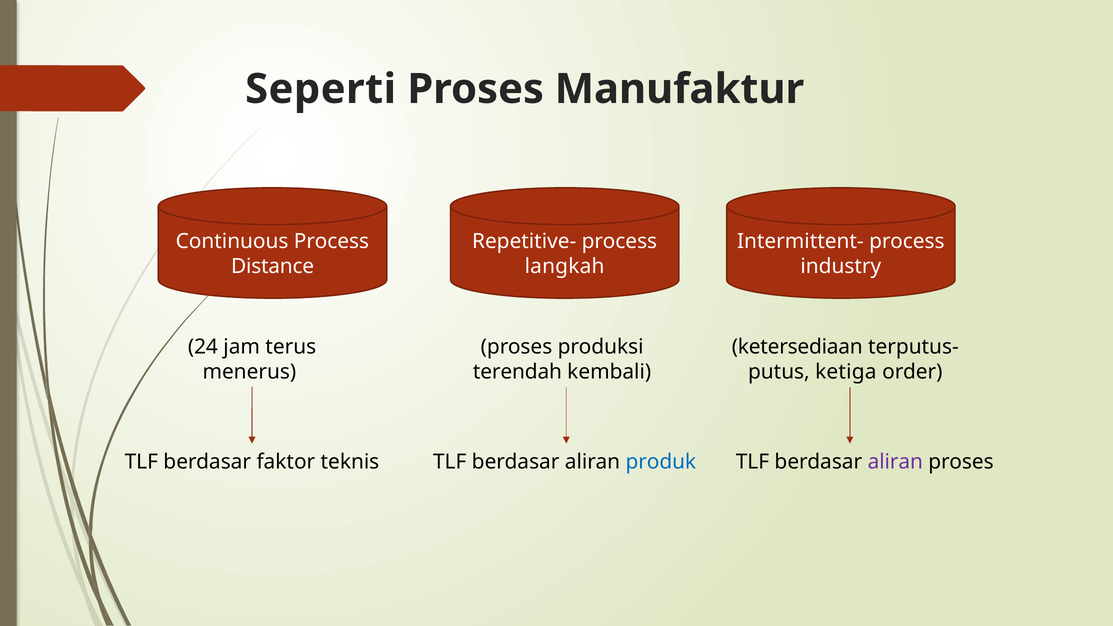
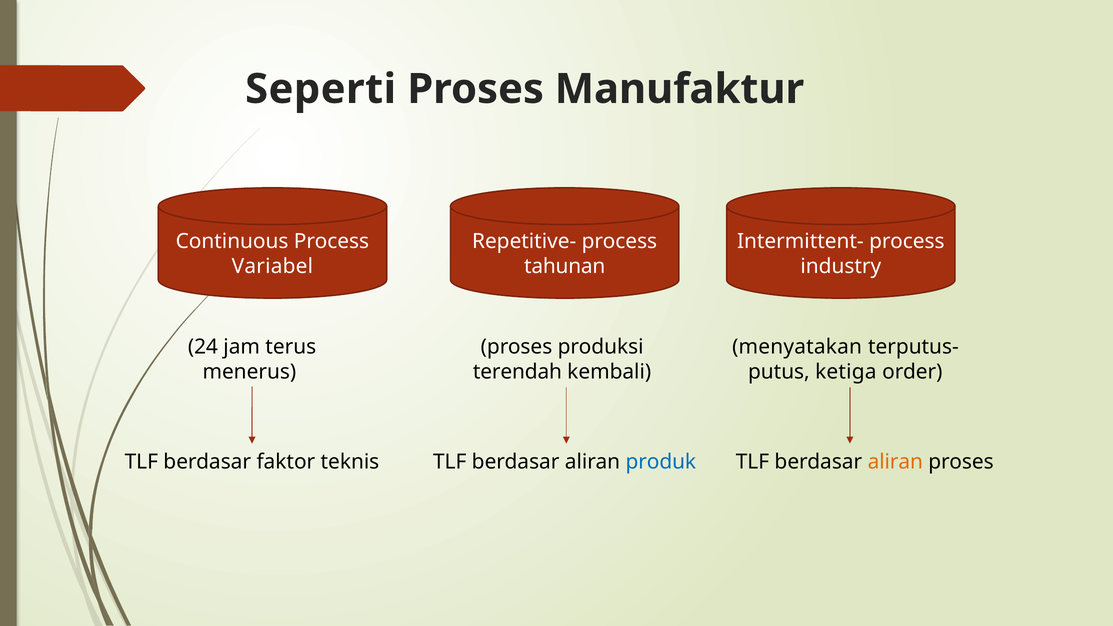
Distance: Distance -> Variabel (272, 266)
langkah: langkah -> tahunan (565, 266)
ketersediaan: ketersediaan -> menyatakan (797, 347)
aliran colour: purple -> orange (895, 462)
